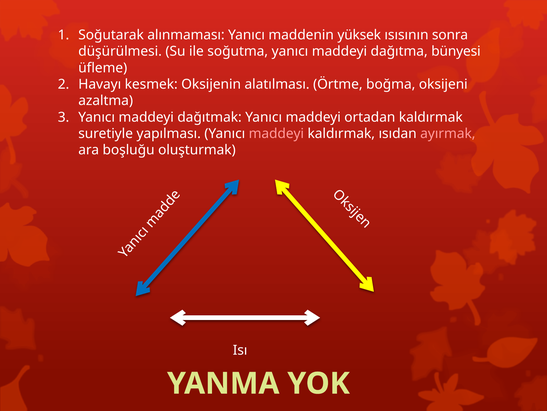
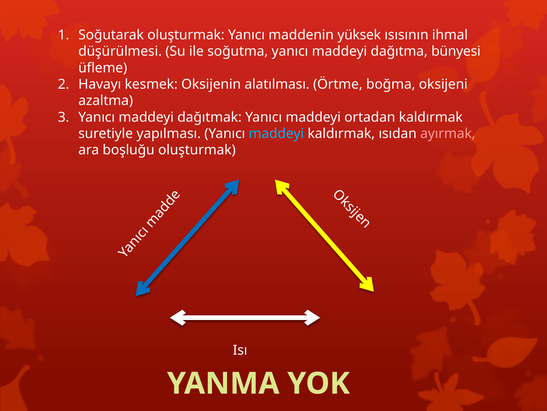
Soğutarak alınmaması: alınmaması -> oluşturmak (186, 35)
sonra: sonra -> ihmal (450, 35)
maddeyi colour: pink -> light blue (276, 133)
